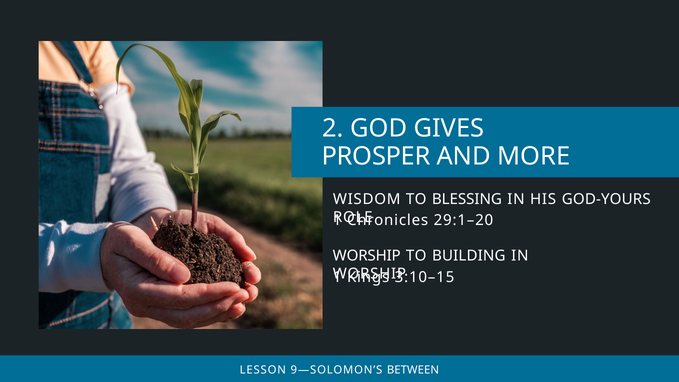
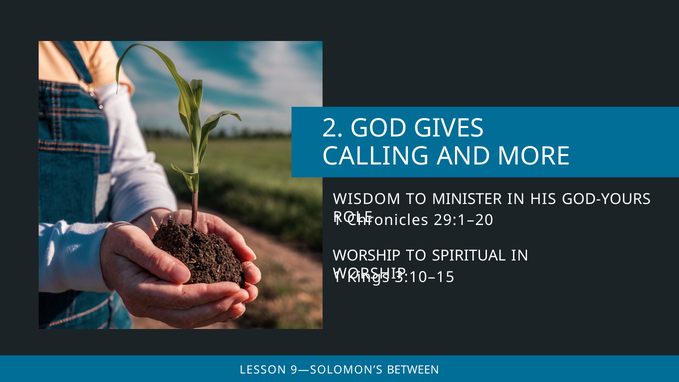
PROSPER: PROSPER -> CALLING (376, 157)
BLESSING: BLESSING -> MINISTER (467, 199)
BUILDING: BUILDING -> SPIRITUAL (469, 256)
